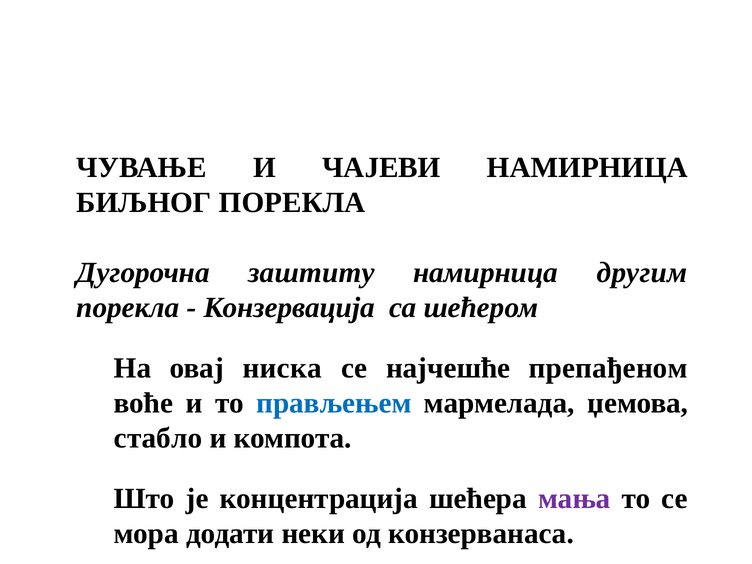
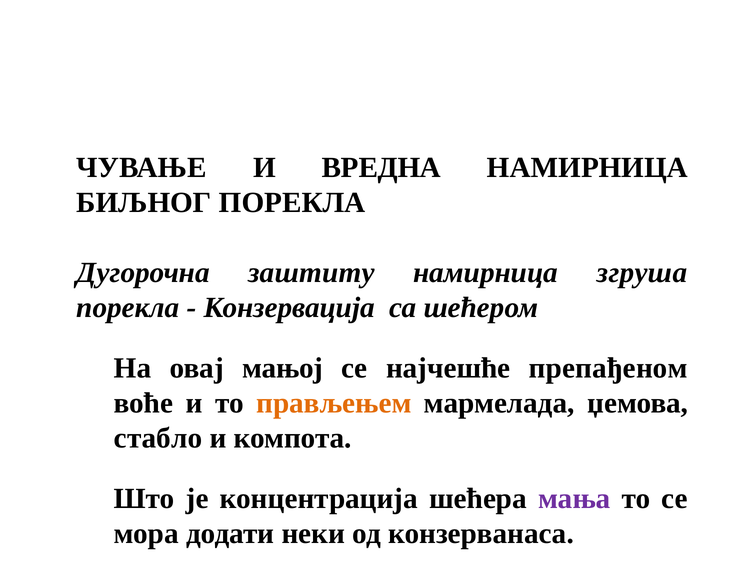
ЧАЈЕВИ: ЧАЈЕВИ -> ВРЕДНА (381, 167)
другим: другим -> згруша (642, 273)
ниска: ниска -> мањој (283, 368)
прављењем colour: blue -> orange (334, 403)
